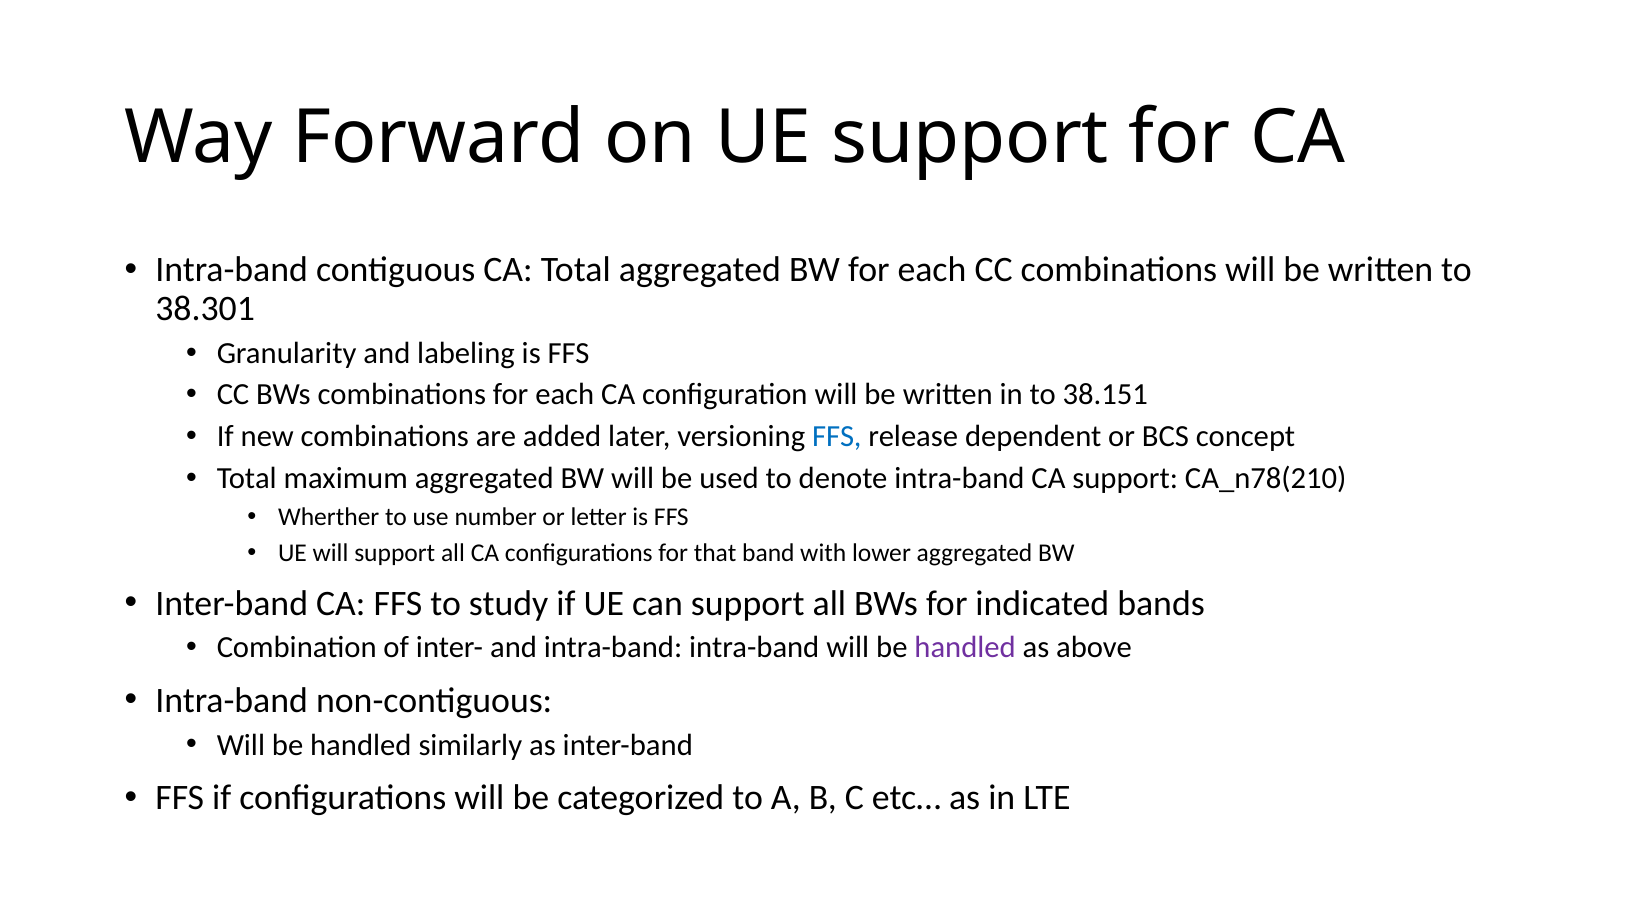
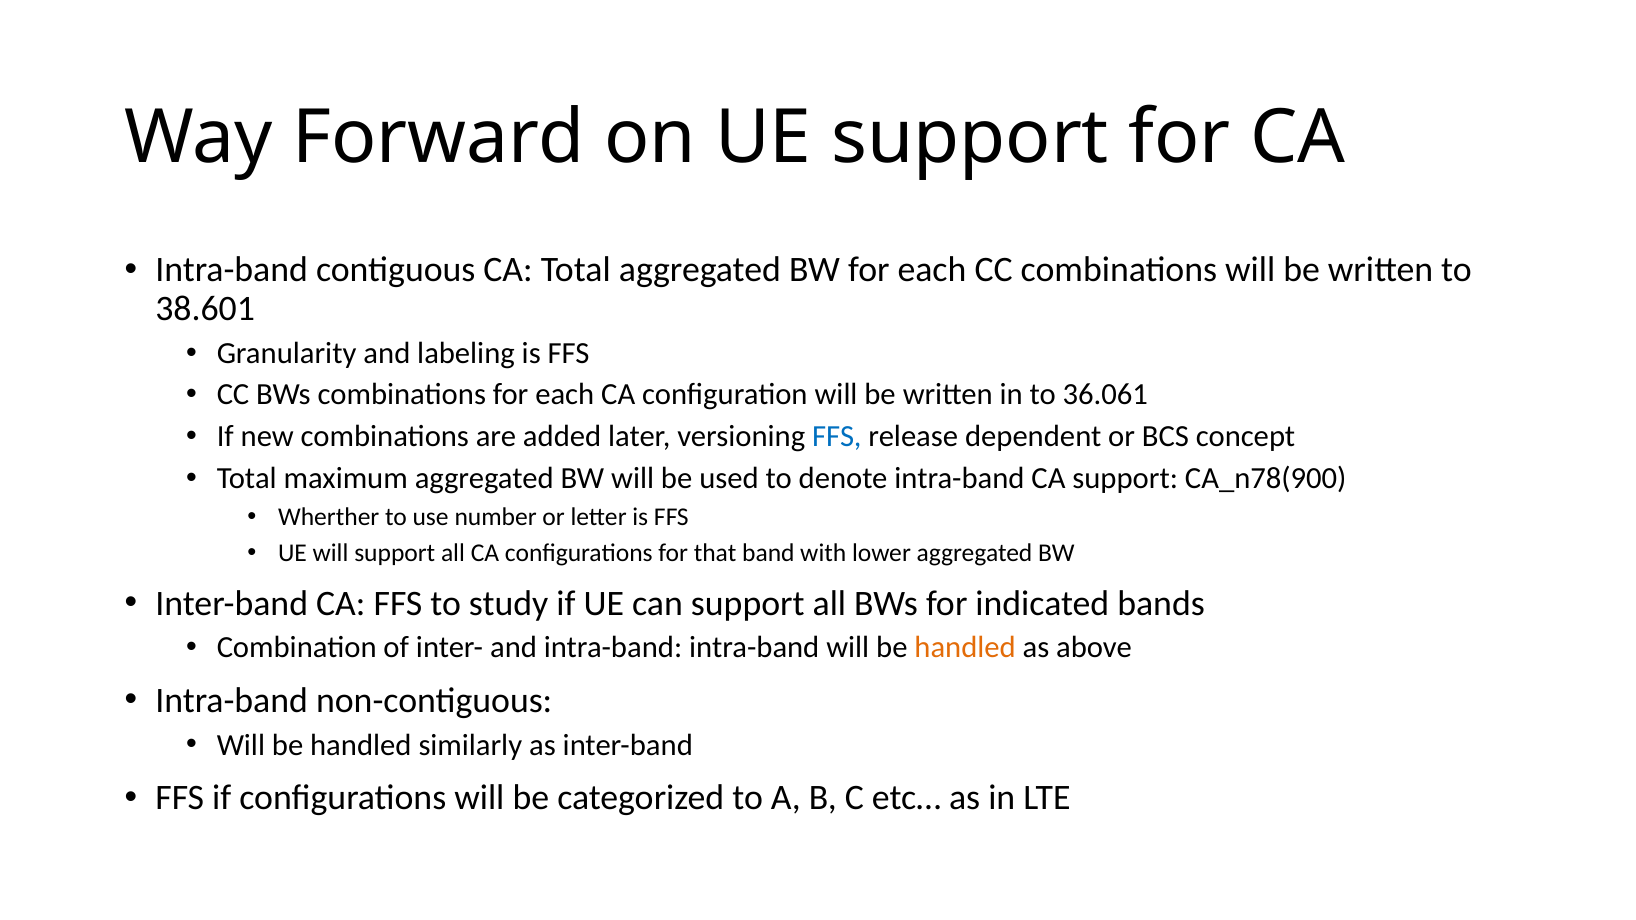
38.301: 38.301 -> 38.601 (205, 309)
38.151: 38.151 -> 36.061 (1105, 395)
CA_n78(210: CA_n78(210 -> CA_n78(900 (1266, 478)
handled colour: purple -> orange (965, 648)
